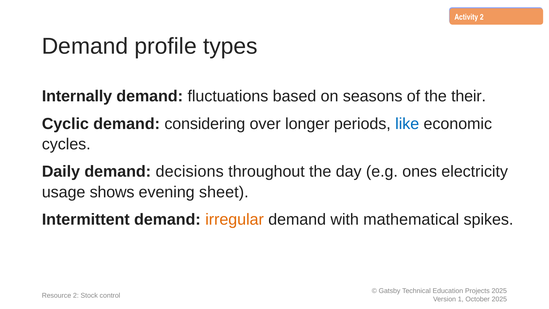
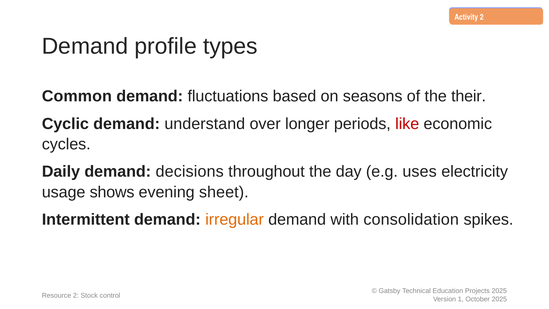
Internally: Internally -> Common (77, 96)
considering: considering -> understand (205, 124)
like colour: blue -> red (407, 124)
ones: ones -> uses (420, 172)
mathematical: mathematical -> consolidation (411, 219)
